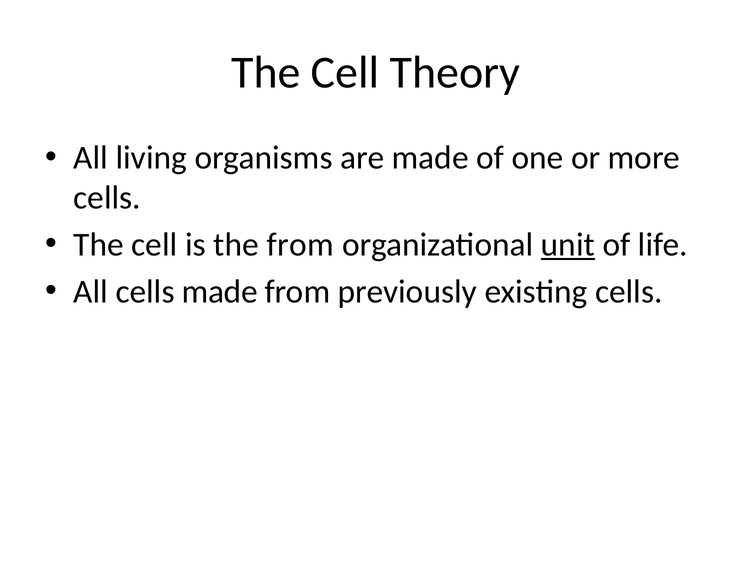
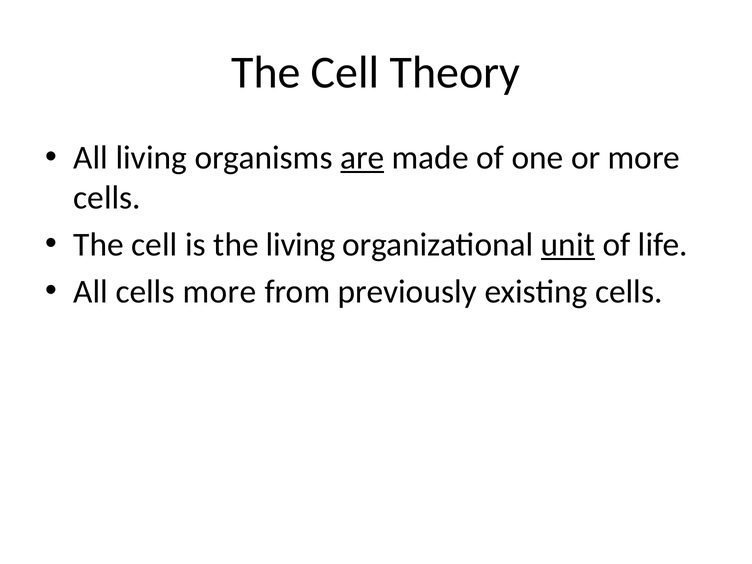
are underline: none -> present (362, 158)
the from: from -> living (301, 245)
cells made: made -> more (220, 291)
